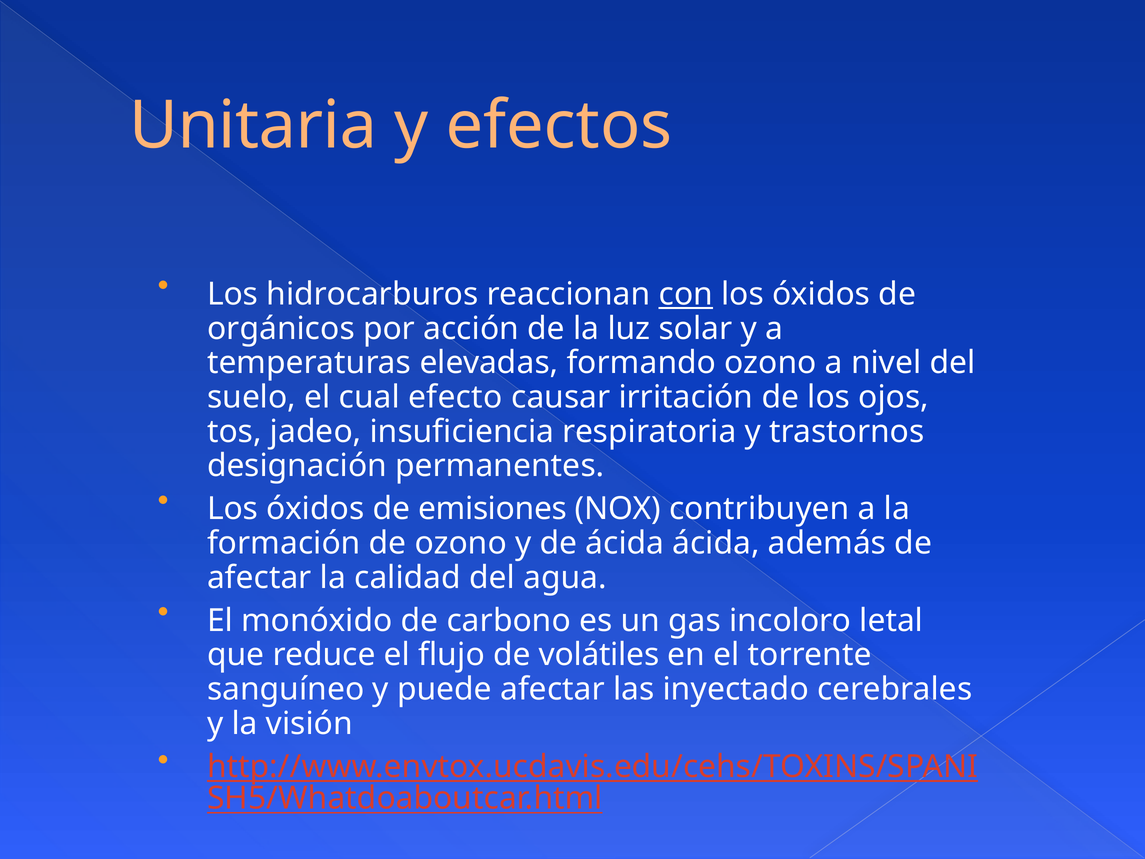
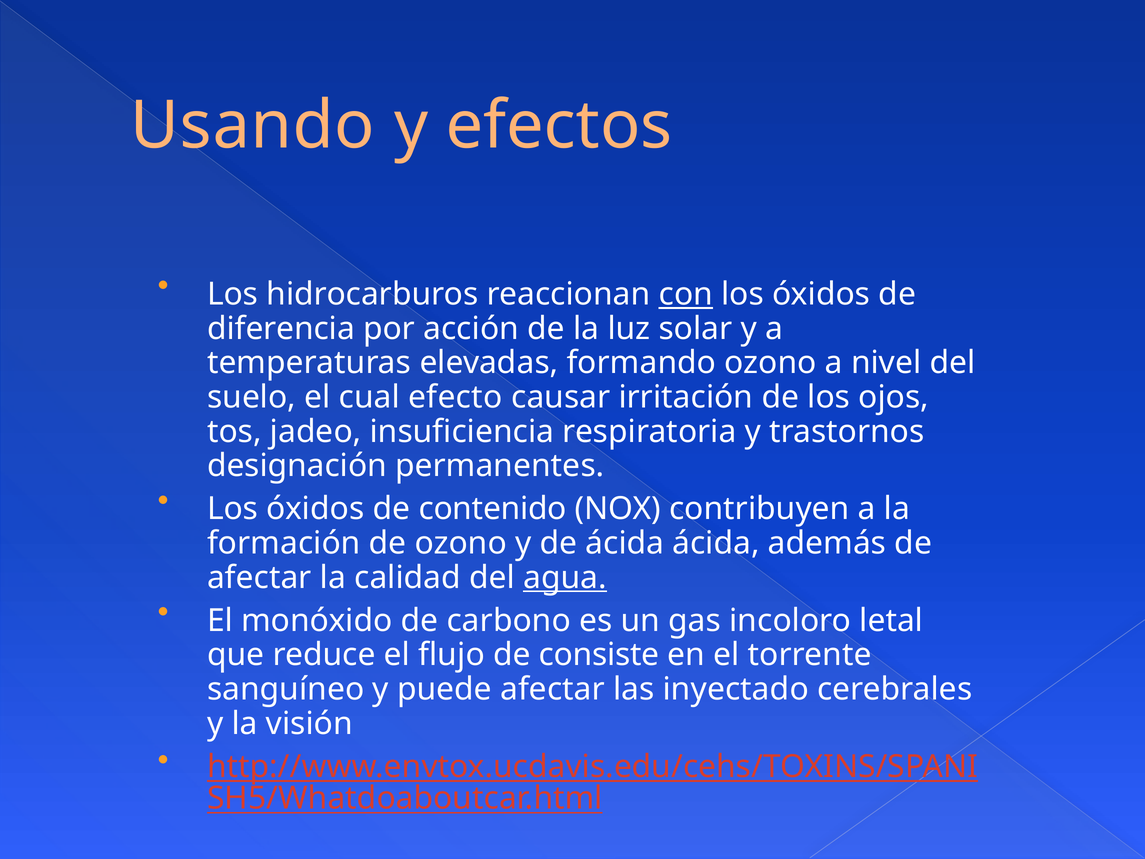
Unitaria: Unitaria -> Usando (253, 126)
orgánicos: orgánicos -> diferencia (281, 328)
emisiones: emisiones -> contenido (493, 509)
agua underline: none -> present (565, 577)
volátiles: volátiles -> consiste (599, 655)
